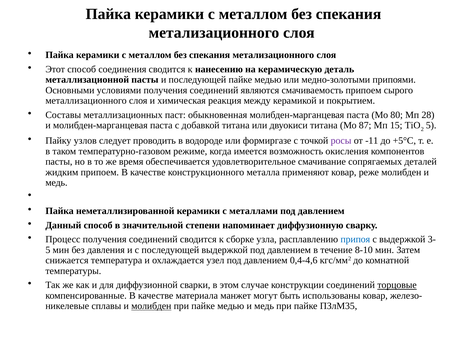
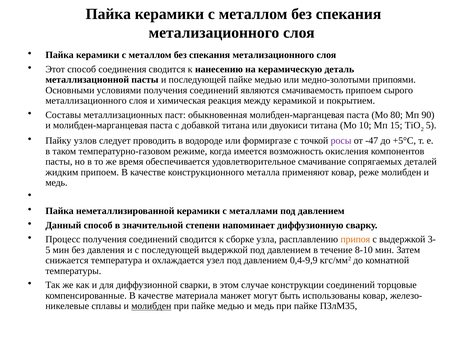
28: 28 -> 90 (428, 115)
87: 87 -> 10 (365, 126)
-11: -11 -> -47 (372, 141)
припоя colour: blue -> orange (355, 240)
0,4-4,6: 0,4-4,6 -> 0,4-9,9 (304, 261)
торцовые underline: present -> none (397, 285)
